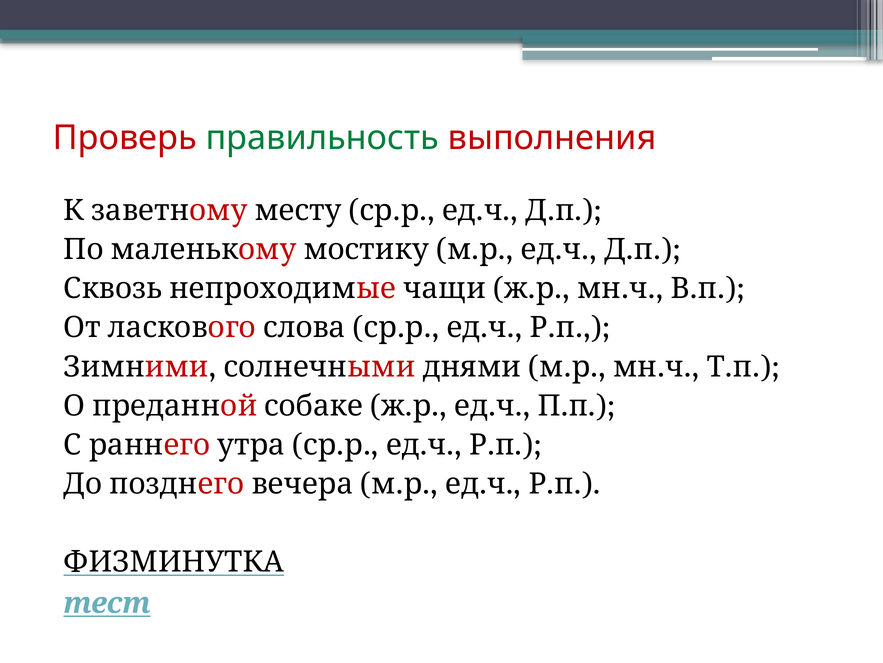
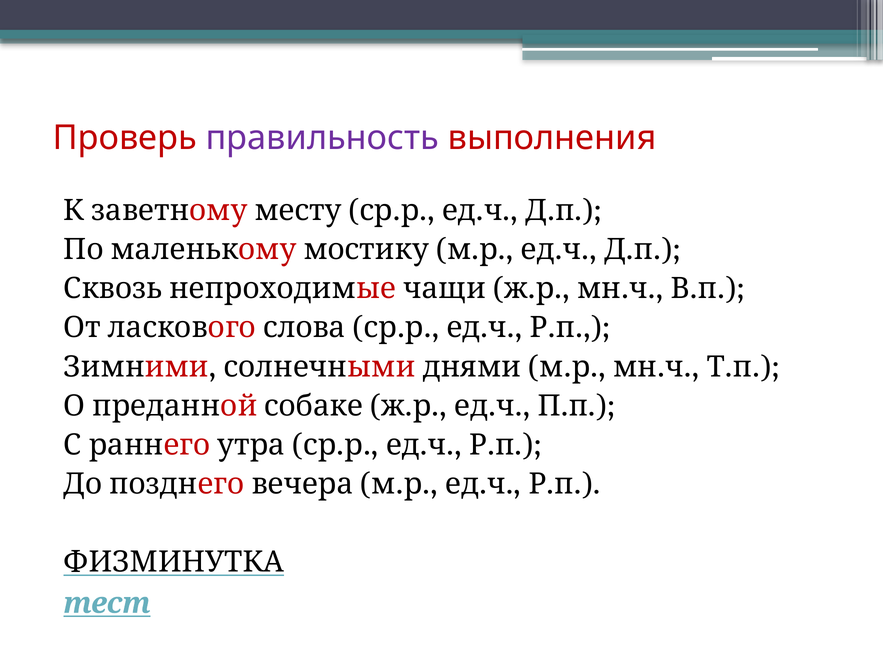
правильность colour: green -> purple (322, 138)
